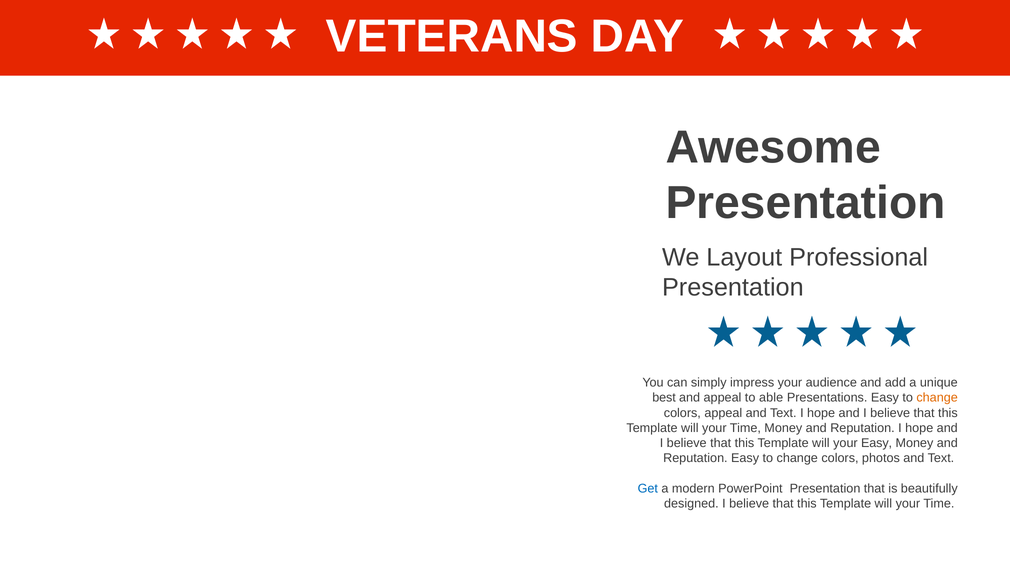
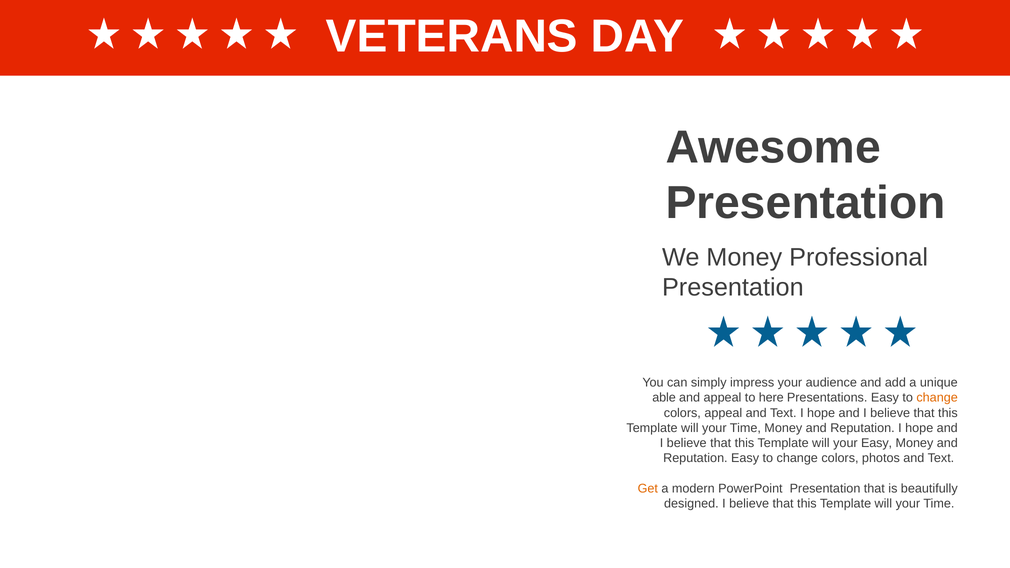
We Layout: Layout -> Money (744, 257)
best: best -> able (664, 398)
able: able -> here (771, 398)
Get colour: blue -> orange (648, 489)
